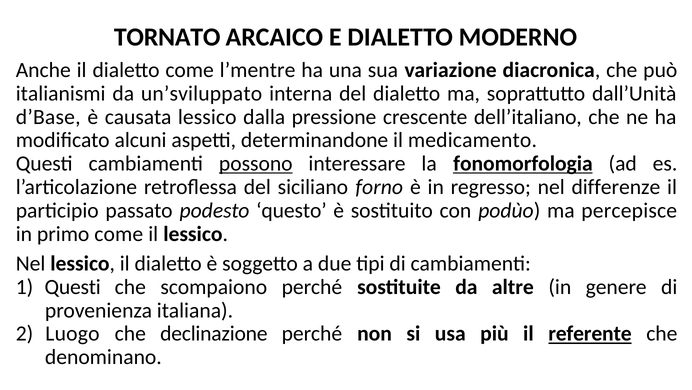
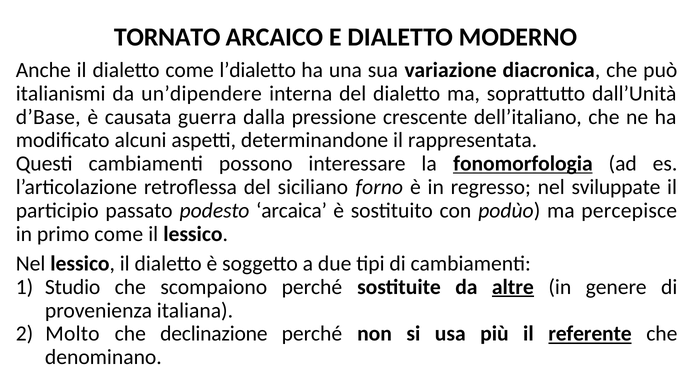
l’mentre: l’mentre -> l’dialetto (258, 70)
un’sviluppato: un’sviluppato -> un’dipendere (202, 93)
causata lessico: lessico -> guerra (207, 117)
medicamento: medicamento -> rappresentata (473, 140)
possono underline: present -> none (256, 163)
differenze: differenze -> sviluppate (616, 187)
questo: questo -> arcaica (292, 210)
Questi: Questi -> Studio (73, 286)
altre underline: none -> present (513, 286)
Luogo: Luogo -> Molto (72, 333)
